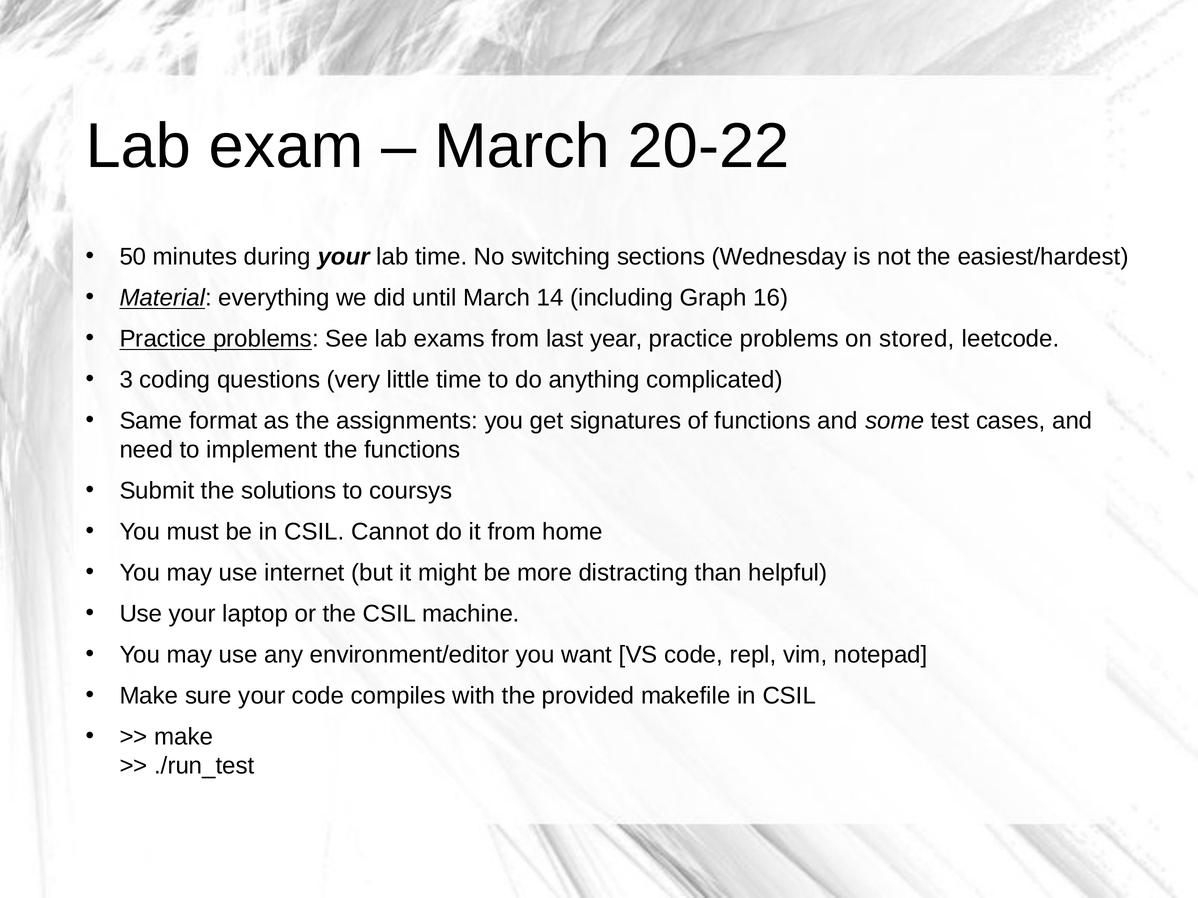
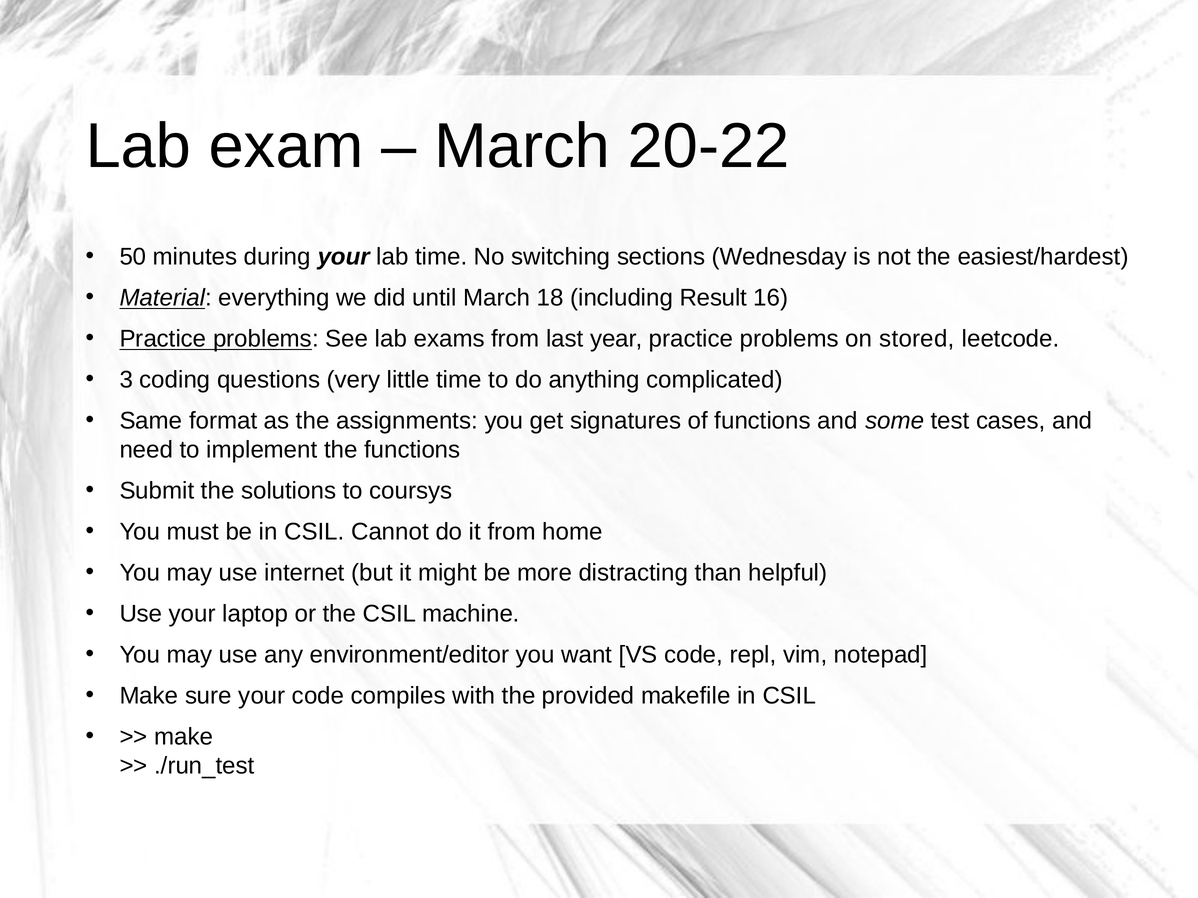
14: 14 -> 18 (550, 298)
Graph: Graph -> Result (713, 298)
